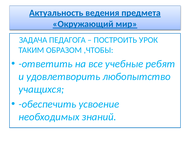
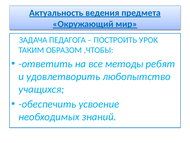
учебные: учебные -> методы (124, 64)
